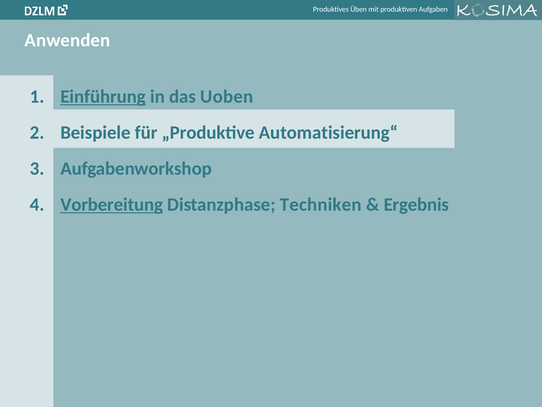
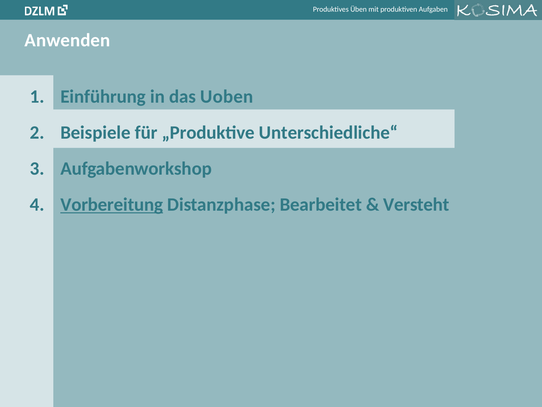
Einführung underline: present -> none (103, 97)
Automatisierung“: Automatisierung“ -> Unterschiedliche“ (329, 133)
Techniken: Techniken -> Bearbeitet (321, 204)
Ergebnis: Ergebnis -> Versteht (416, 204)
